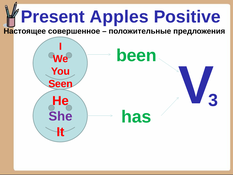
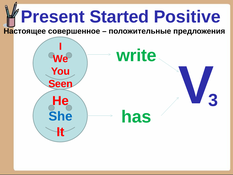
Apples: Apples -> Started (119, 17)
been: been -> write (136, 55)
She colour: purple -> blue (61, 116)
